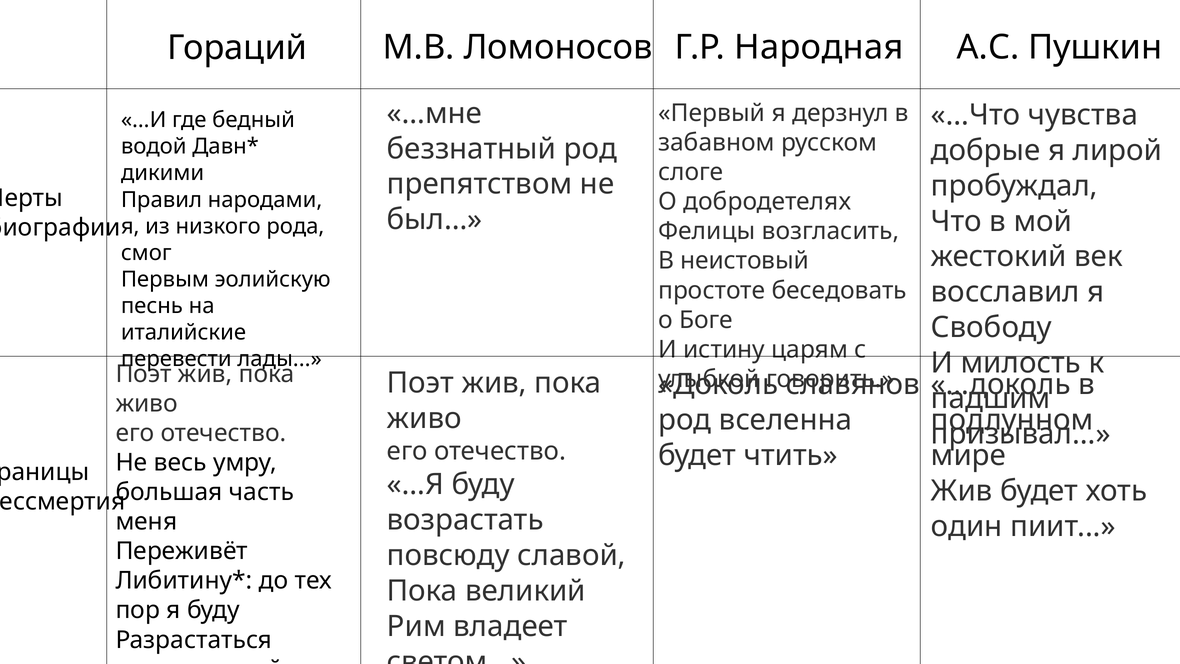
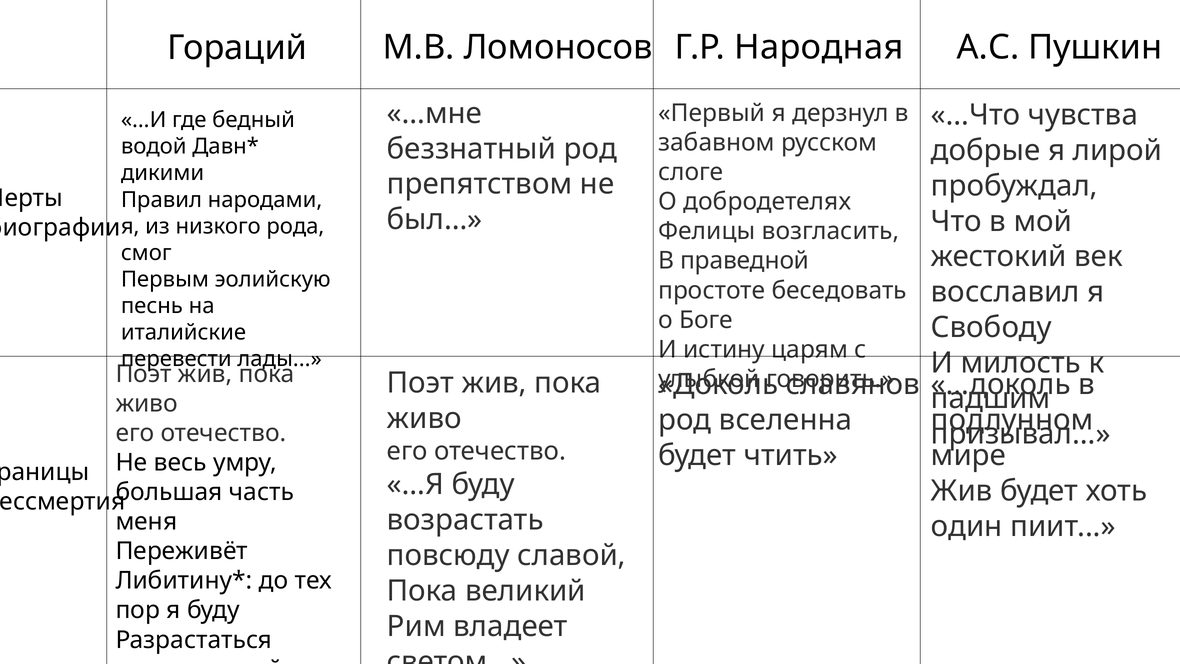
неистовый: неистовый -> праведной (745, 261)
